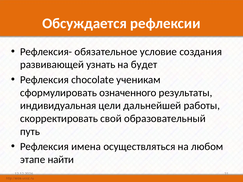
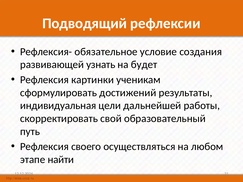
Обсуждается: Обсуждается -> Подводящий (85, 24)
chocolate: chocolate -> картинки (93, 80)
означенного: означенного -> достижений (128, 93)
имена: имена -> своего (86, 147)
